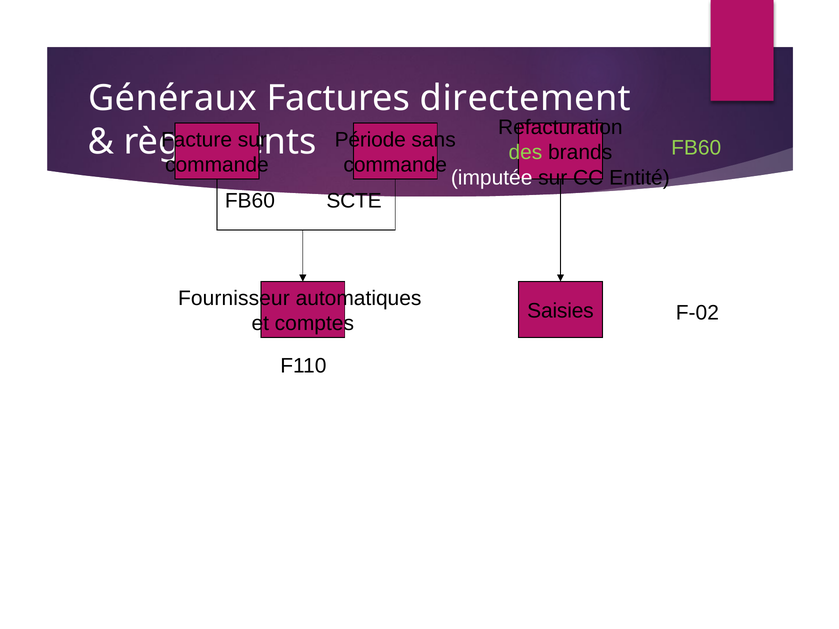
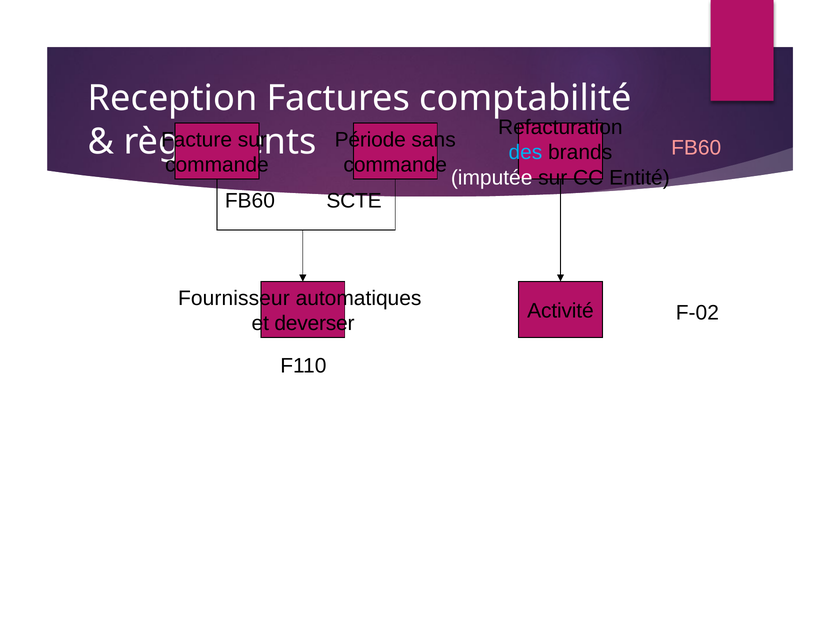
Généraux: Généraux -> Reception (173, 98)
directement: directement -> comptabilité (526, 98)
FB60 colour: light green -> pink (696, 148)
des colour: light green -> light blue (525, 152)
Saisies: Saisies -> Activité (560, 311)
comptes: comptes -> deverser (314, 324)
